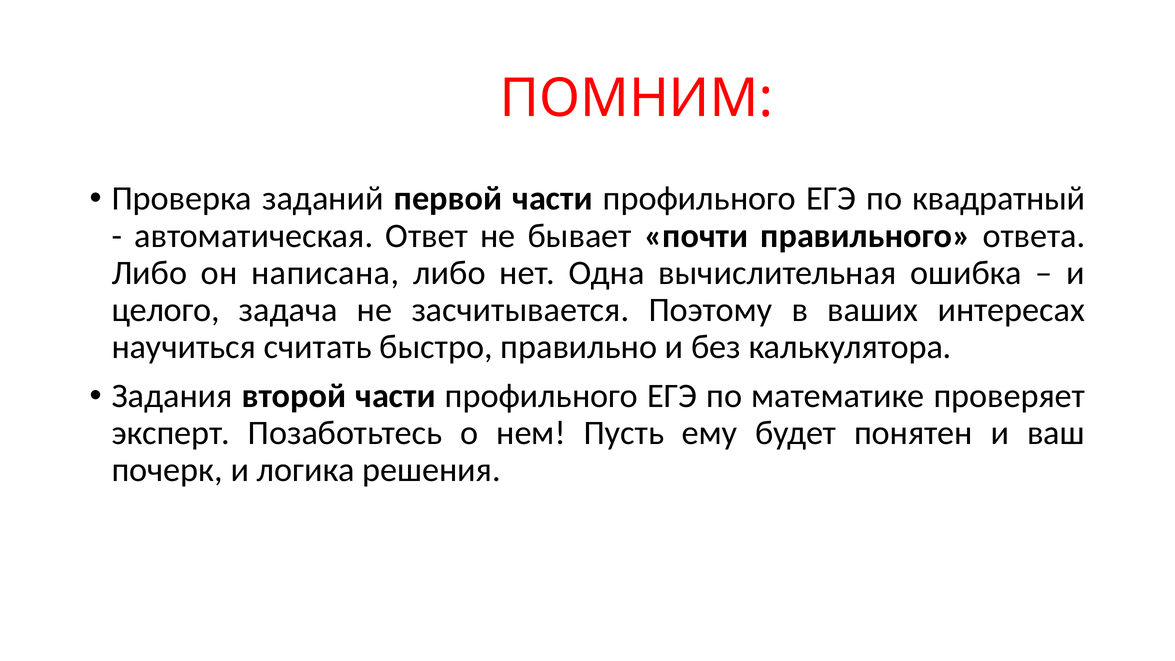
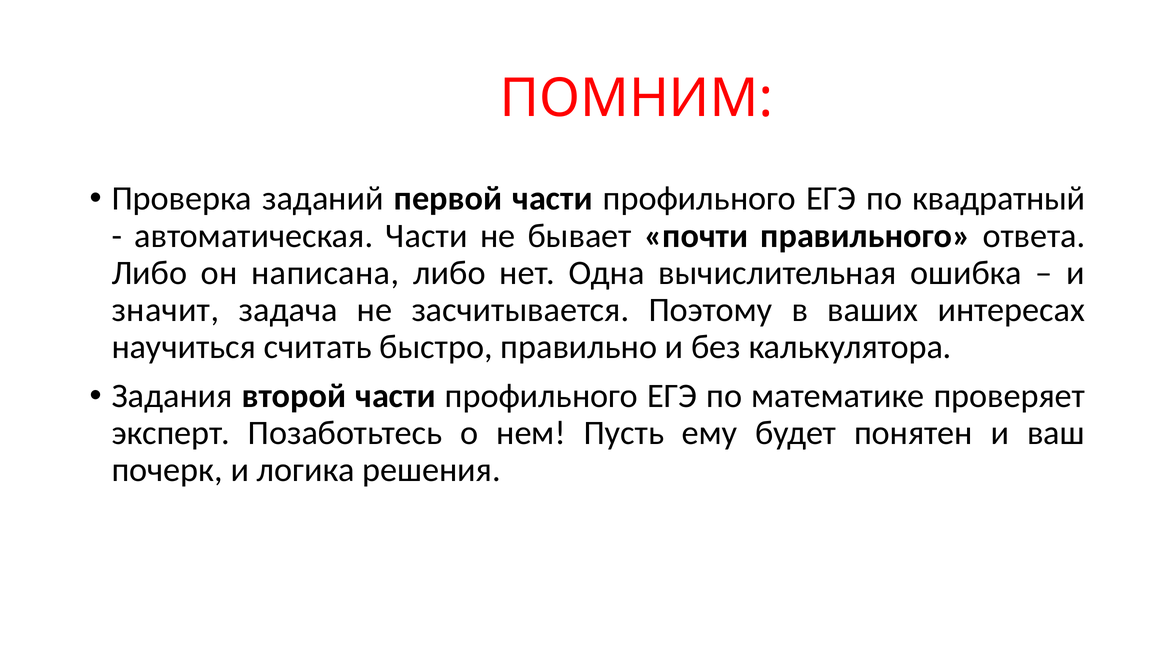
автоматическая Ответ: Ответ -> Части (427, 236)
целого: целого -> значит (165, 310)
